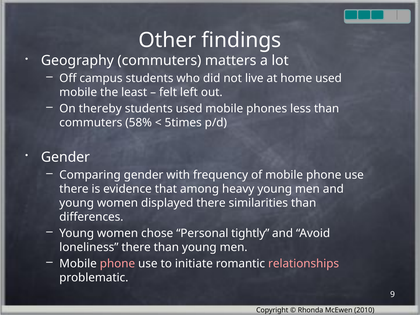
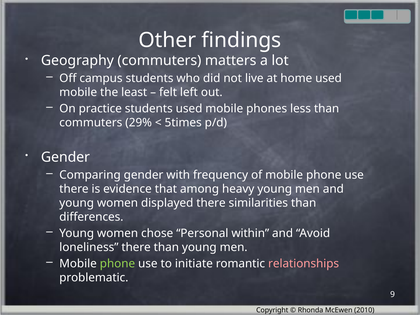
thereby: thereby -> practice (100, 109)
58%: 58% -> 29% (139, 123)
tightly: tightly -> within (250, 233)
phone colour: pink -> light green (117, 264)
